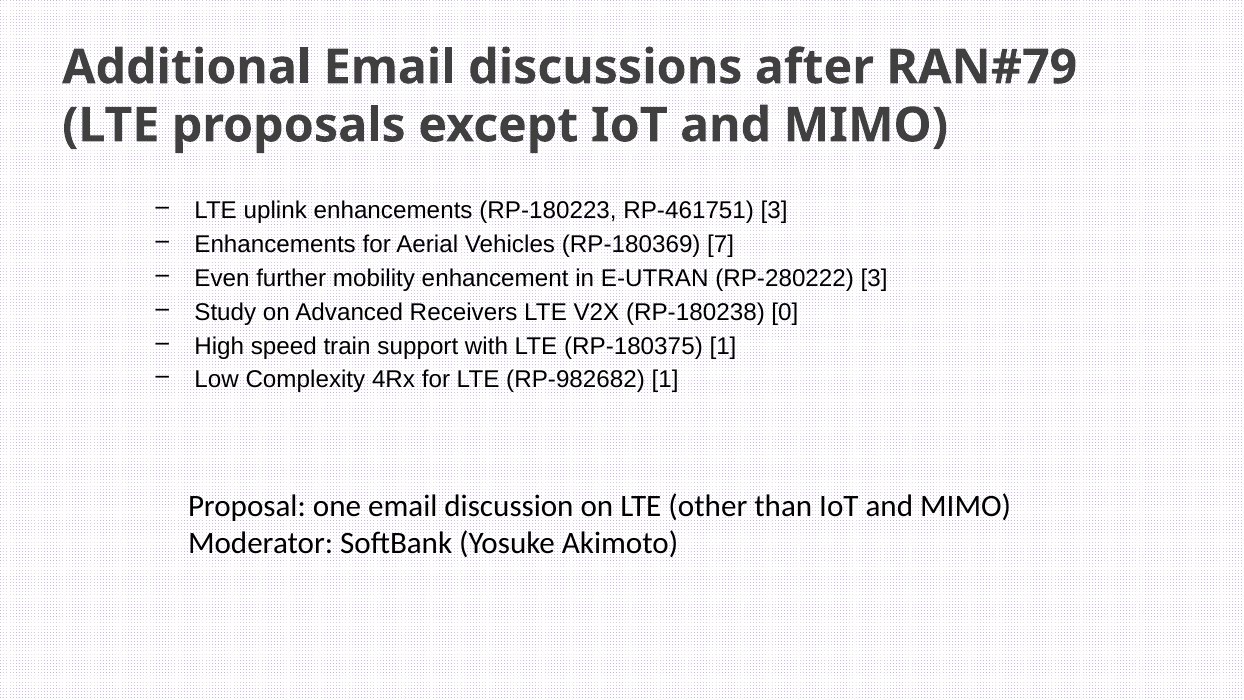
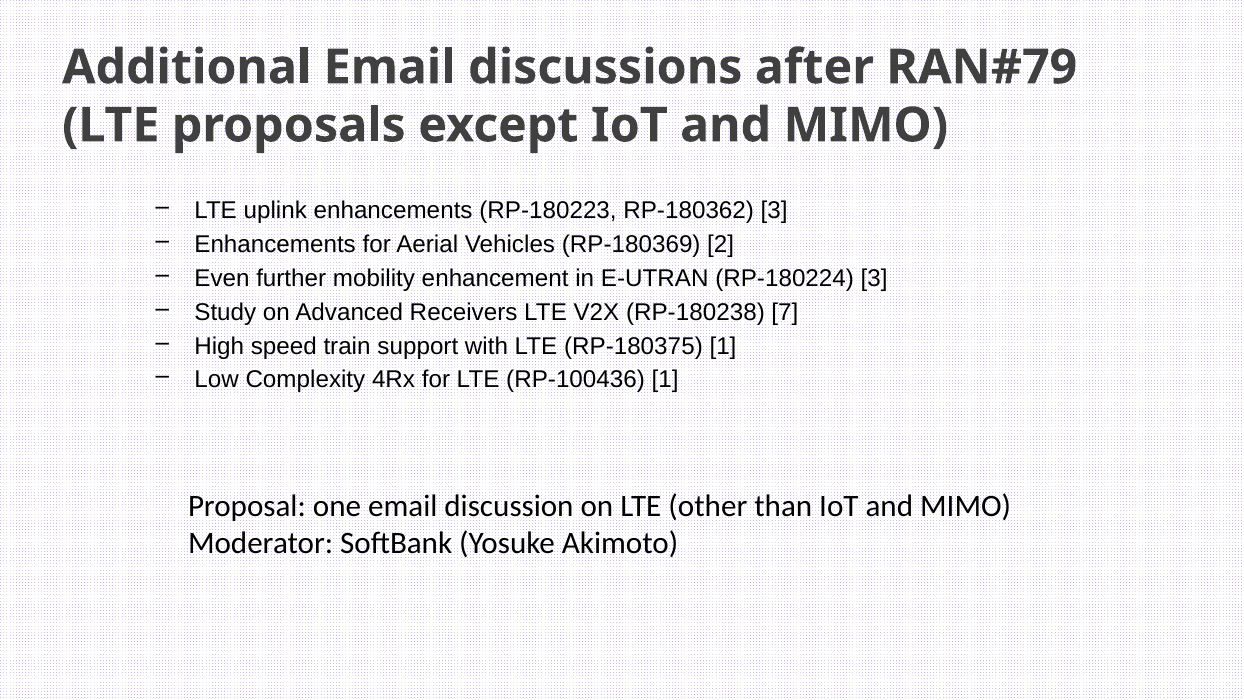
RP‑461751: RP‑461751 -> RP‑180362 (689, 210)
7: 7 -> 2 (721, 244)
RP‑280222: RP‑280222 -> RP‑180224 (785, 278)
0: 0 -> 7 (785, 312)
RP‑982682: RP‑982682 -> RP‑100436 (576, 380)
